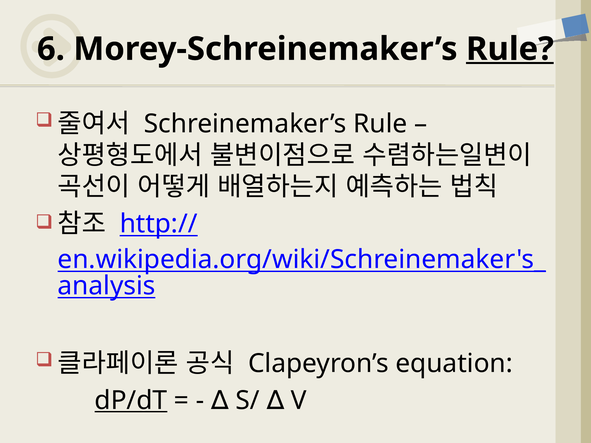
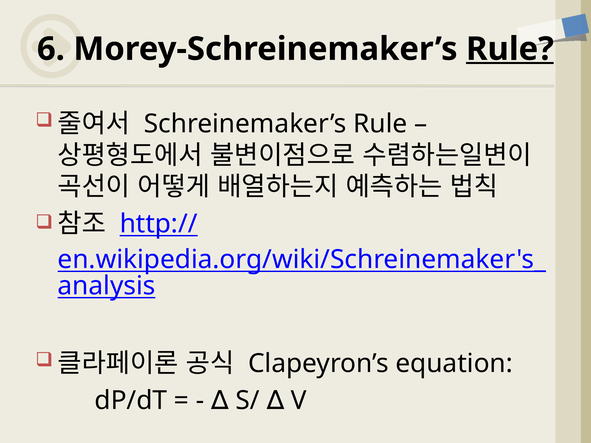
dP/dT underline: present -> none (131, 401)
